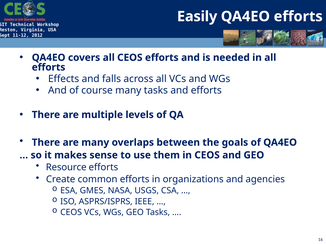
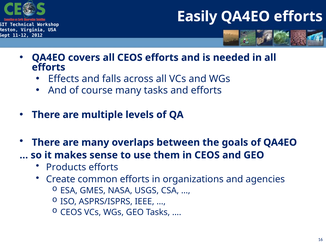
Resource: Resource -> Products (66, 168)
